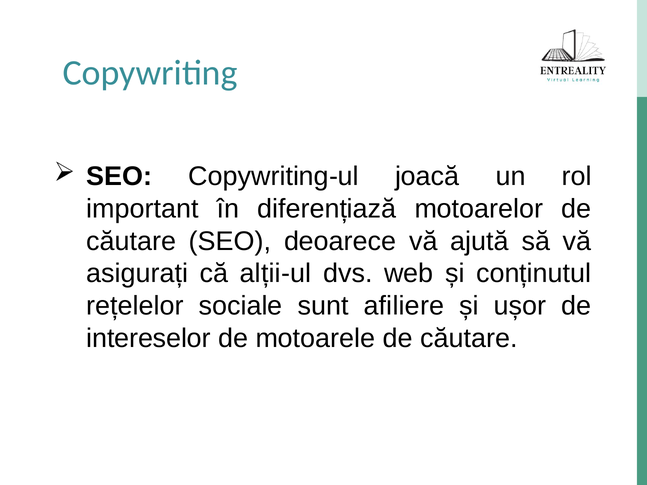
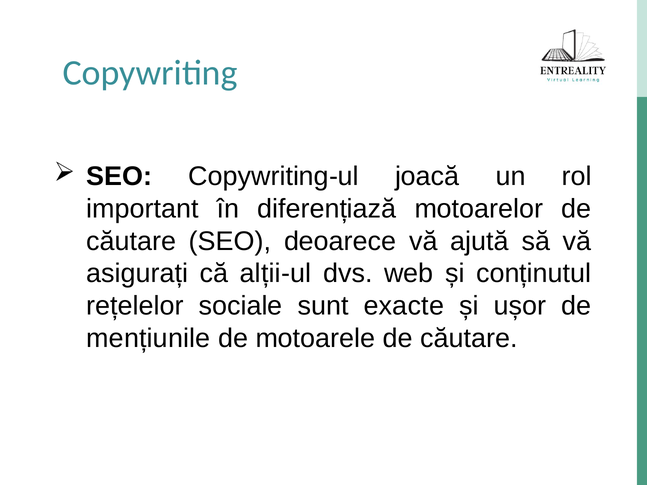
afiliere: afiliere -> exacte (404, 306)
intereselor: intereselor -> mențiunile (148, 338)
